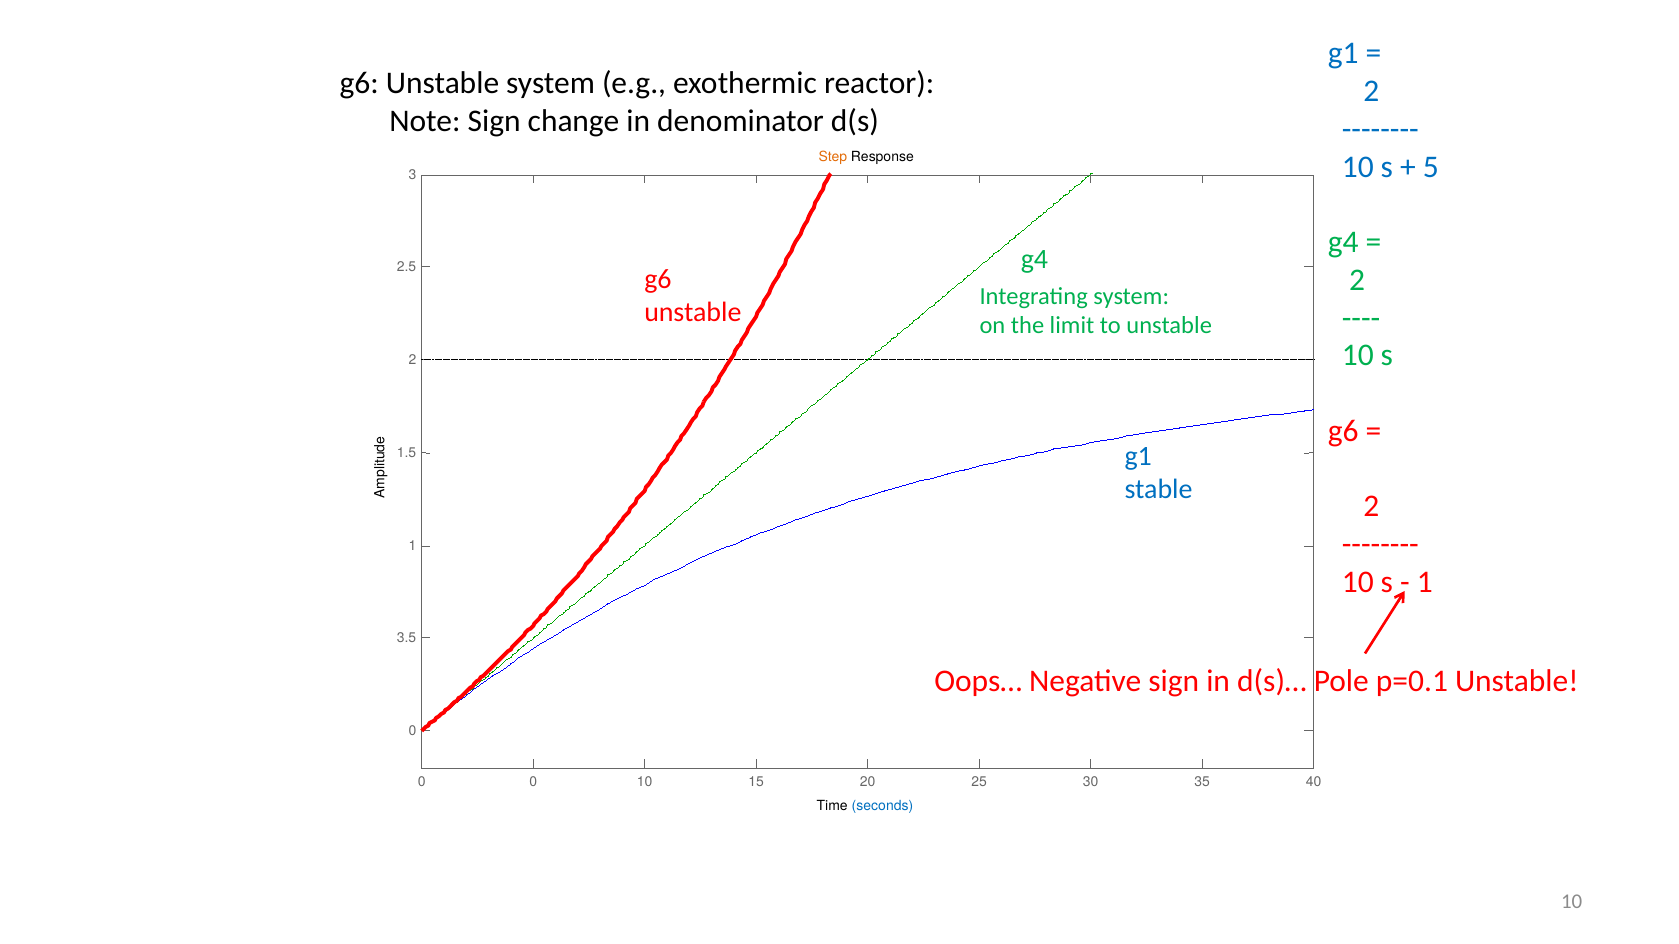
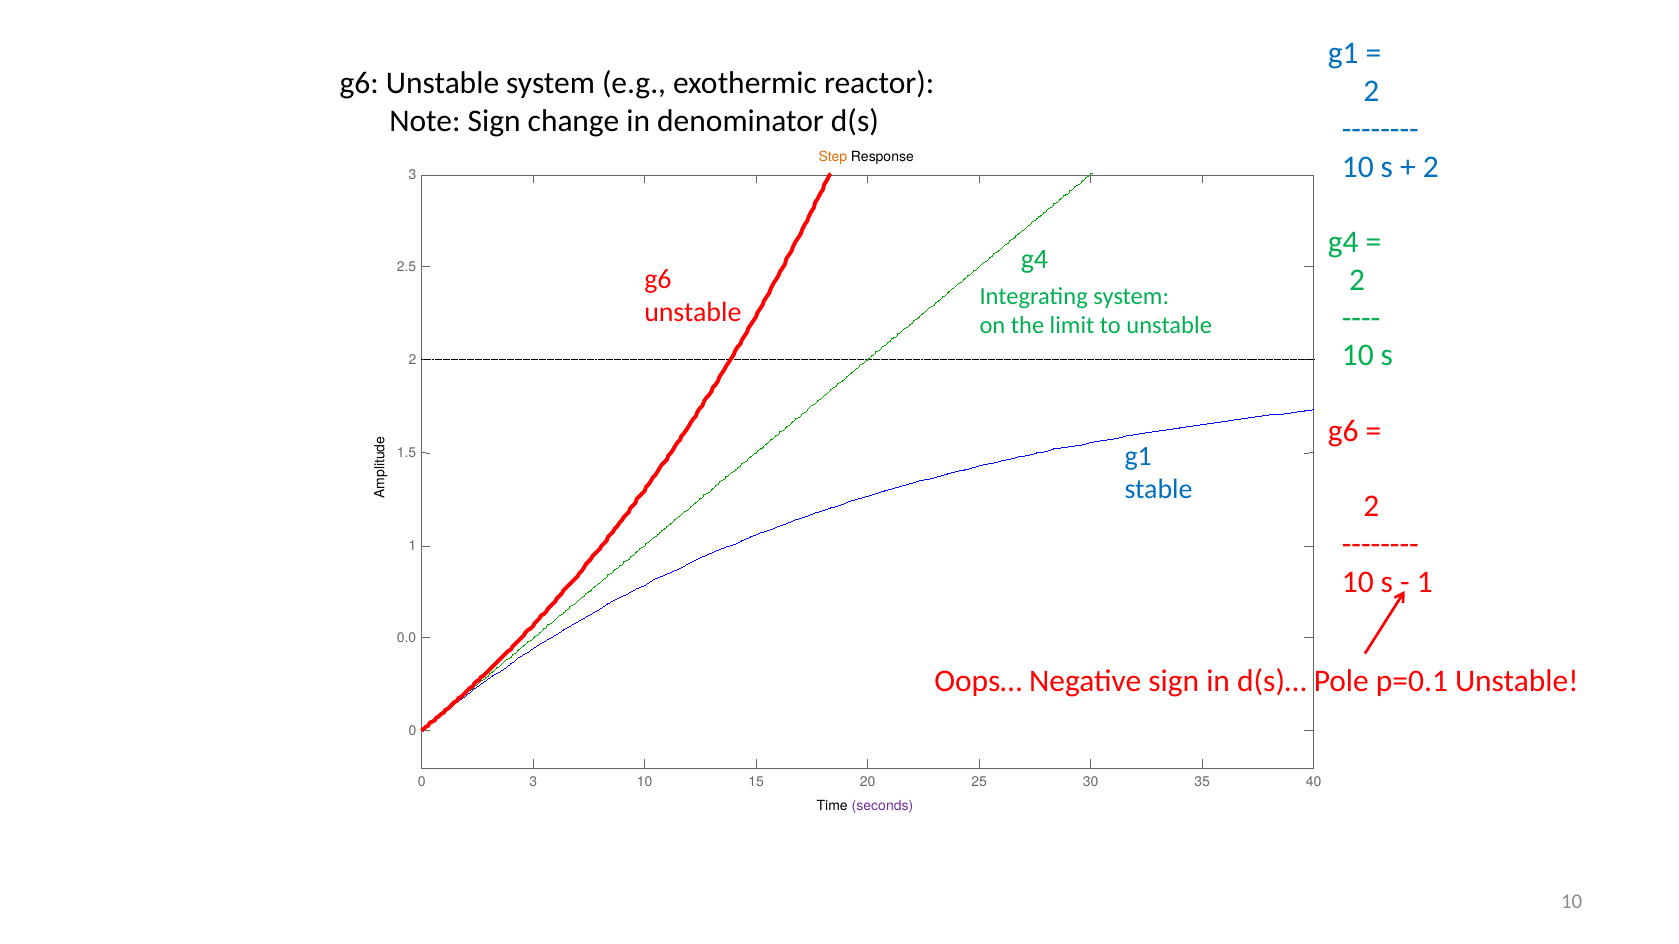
5: 5 -> 2 (1431, 167)
3.5: 3.5 -> 0.0 (406, 638)
0 0: 0 -> 3 (533, 783)
seconds colour: blue -> purple (883, 806)
